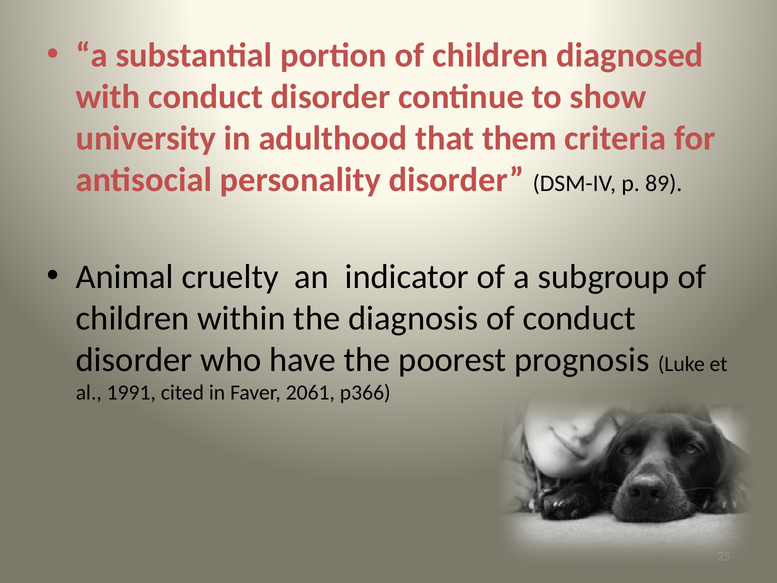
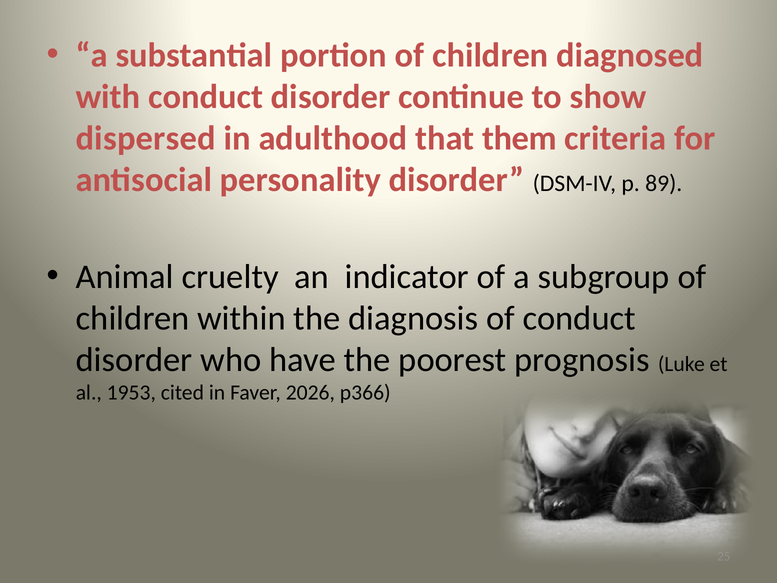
university: university -> dispersed (146, 138)
1991: 1991 -> 1953 (131, 392)
2061: 2061 -> 2026 (310, 392)
